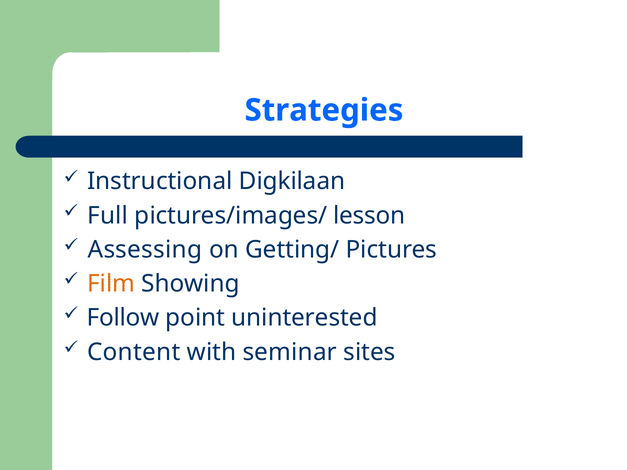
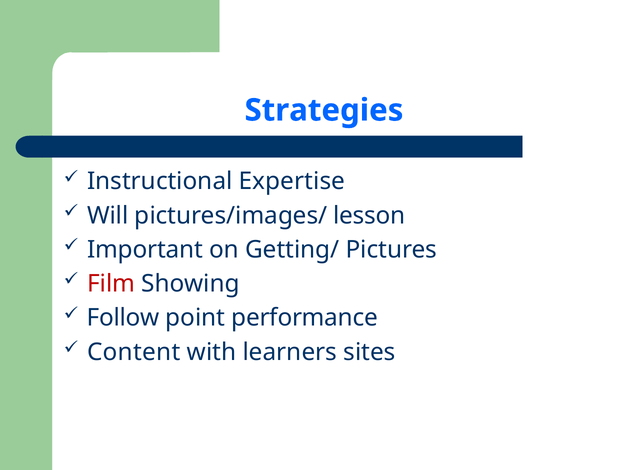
Digkilaan: Digkilaan -> Expertise (292, 181)
Full: Full -> Will (108, 216)
Assessing: Assessing -> Important (145, 250)
Film colour: orange -> red (111, 284)
uninterested: uninterested -> performance (305, 318)
seminar: seminar -> learners (290, 352)
